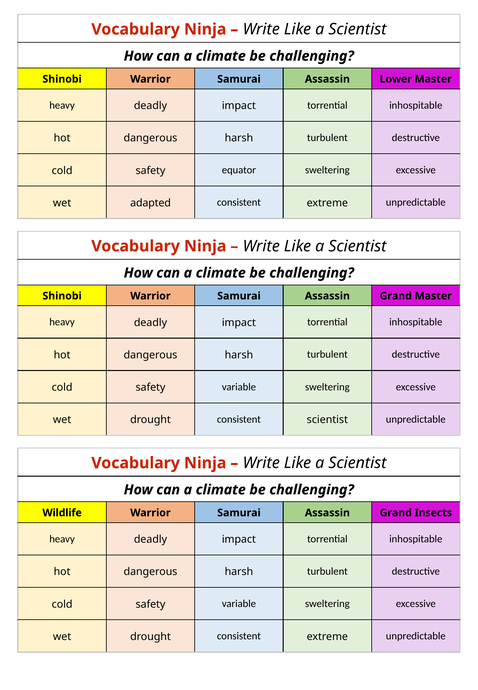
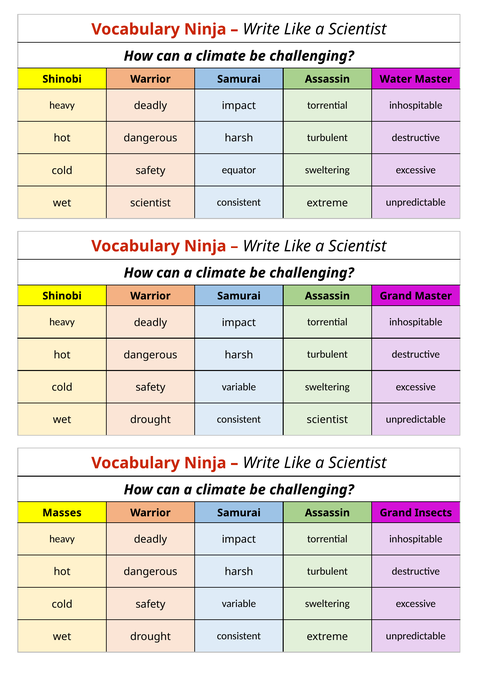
Lower: Lower -> Water (396, 79)
wet adapted: adapted -> scientist (151, 203)
Wildlife: Wildlife -> Masses (62, 513)
